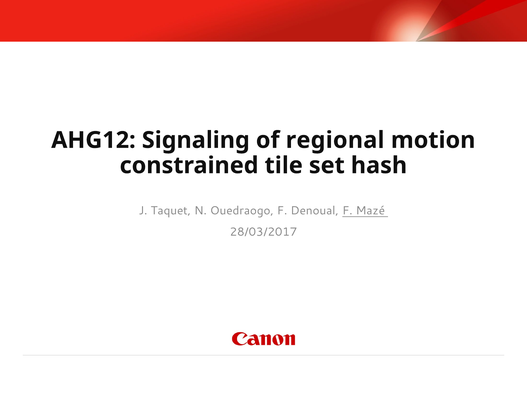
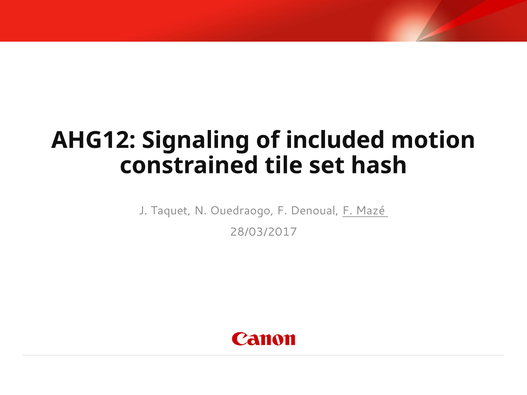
regional: regional -> included (335, 140)
